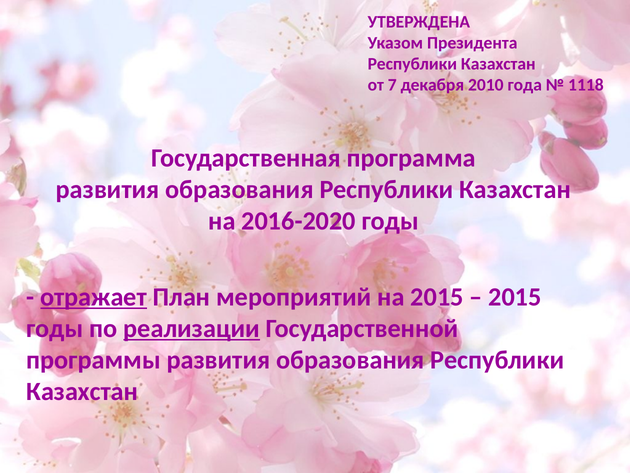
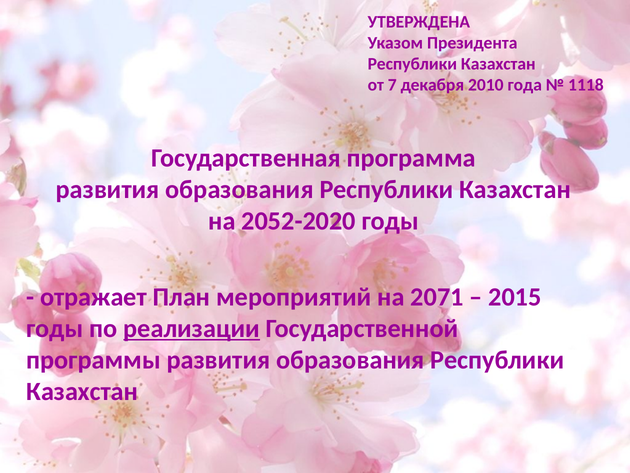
2016-2020: 2016-2020 -> 2052-2020 (299, 221)
отражает underline: present -> none (94, 297)
на 2015: 2015 -> 2071 (437, 297)
